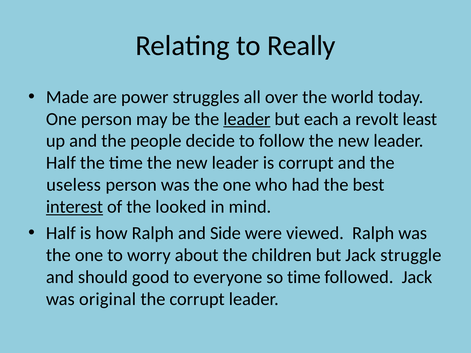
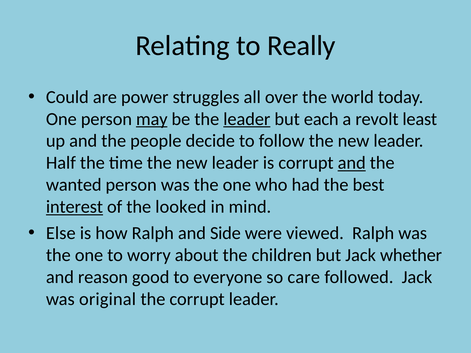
Made: Made -> Could (67, 97)
may underline: none -> present (152, 119)
and underline: none -> present (352, 163)
useless: useless -> wanted (74, 185)
Half: Half -> Else (61, 233)
struggle: struggle -> whether (411, 255)
should: should -> reason (103, 277)
so time: time -> care (304, 277)
